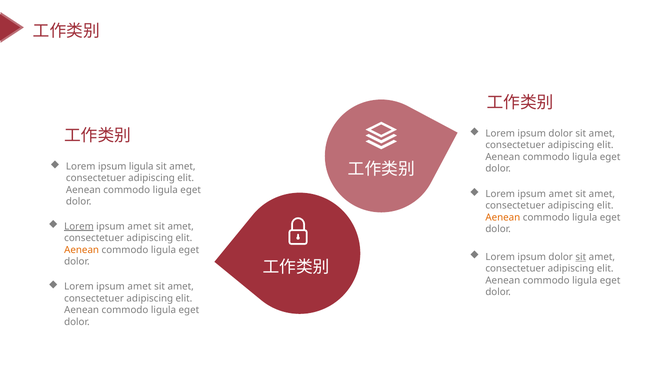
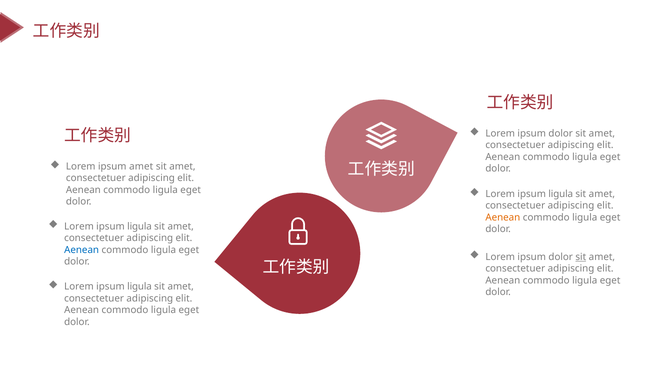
ipsum ligula: ligula -> amet (141, 166)
amet: amet -> ligula (561, 194)
Lorem underline: present -> none (79, 226)
amet: amet -> ligula (140, 226)
Aenean colour: orange -> blue (82, 250)
amet: amet -> ligula (140, 287)
